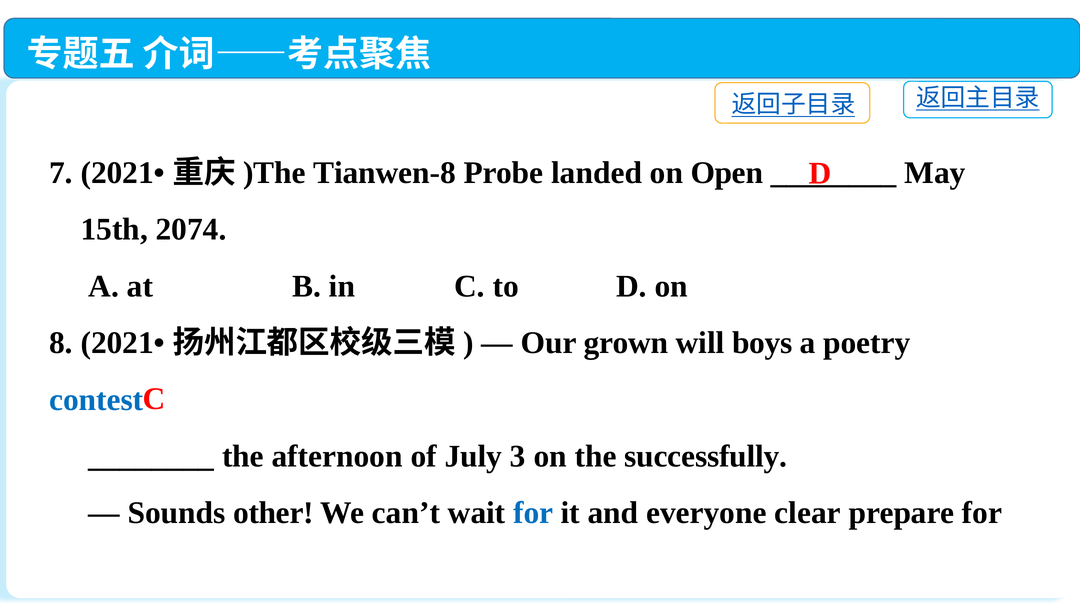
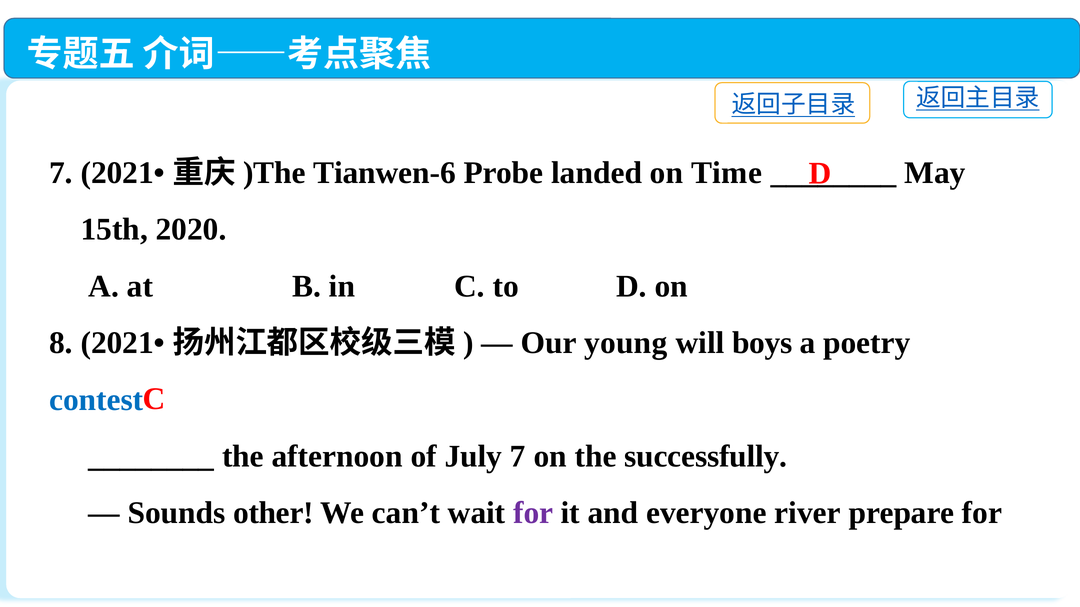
Tianwen-8: Tianwen-8 -> Tianwen-6 (385, 173)
Open: Open -> Time (727, 173)
2074: 2074 -> 2020 (191, 230)
grown: grown -> young (626, 343)
July 3: 3 -> 7 (518, 457)
for colour: blue -> purple (533, 513)
clear: clear -> river (808, 513)
